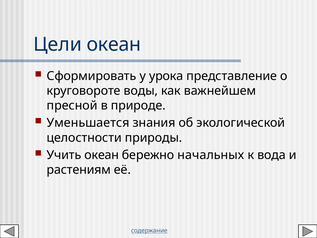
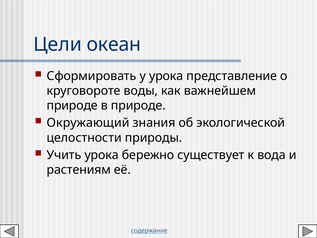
пресной: пресной -> природе (72, 105)
Уменьшается: Уменьшается -> Окружающий (88, 123)
Учить океан: океан -> урока (102, 155)
начальных: начальных -> существует (211, 155)
